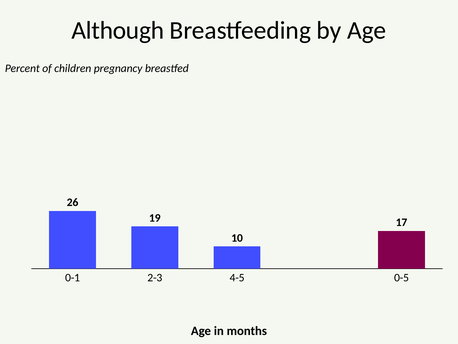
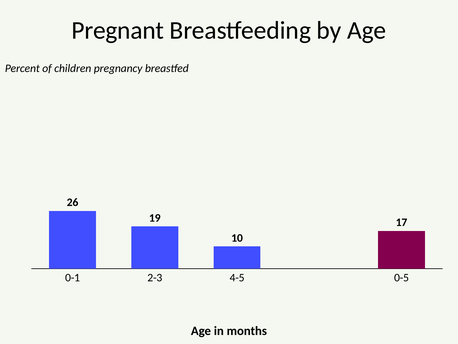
Although: Although -> Pregnant (118, 30)
